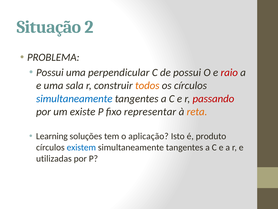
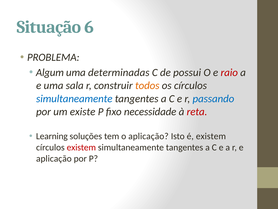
2: 2 -> 6 (89, 27)
Possui: Possui -> Algum (50, 72)
perpendicular: perpendicular -> determinadas (119, 72)
passando colour: red -> blue (213, 98)
representar: representar -> necessidade (150, 111)
reta colour: orange -> red (197, 111)
é produto: produto -> existem (211, 136)
existem colour: blue -> red (81, 147)
utilizadas: utilizadas -> aplicação (54, 158)
